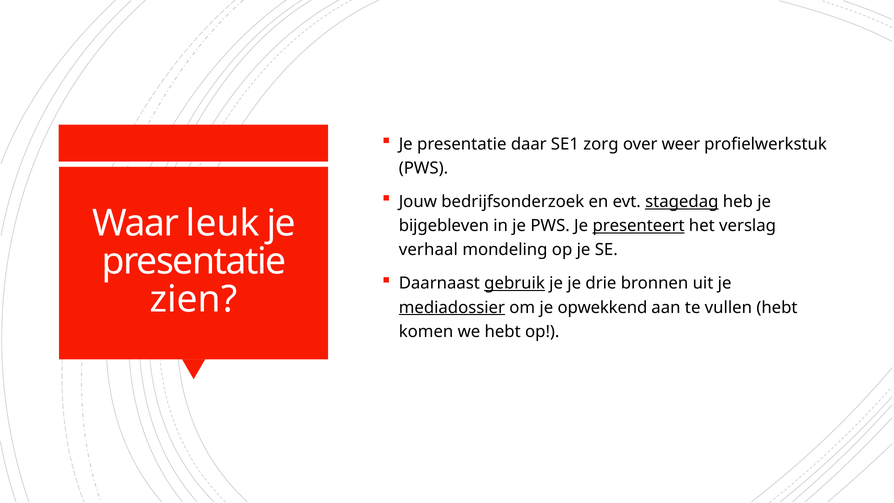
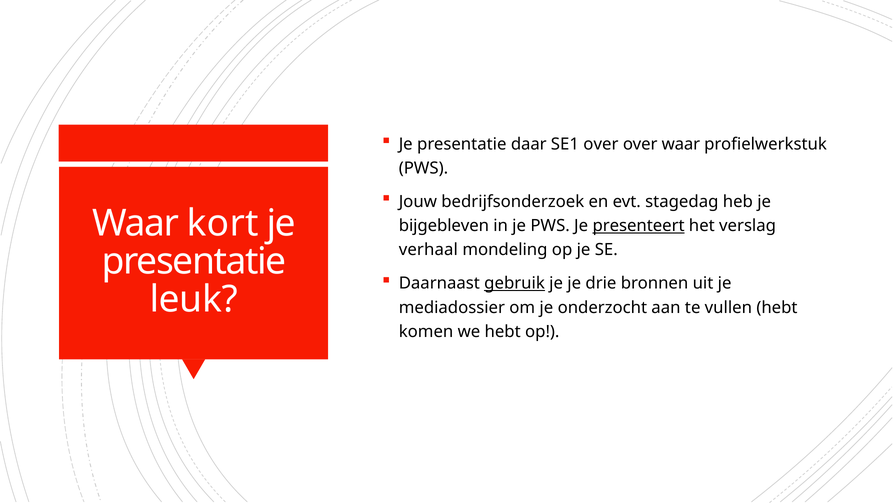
SE1 zorg: zorg -> over (601, 144)
over weer: weer -> waar (681, 144)
stagedag underline: present -> none (682, 202)
leuk: leuk -> kort (223, 223)
zien: zien -> leuk (194, 299)
mediadossier underline: present -> none (452, 307)
opwekkend: opwekkend -> onderzocht (602, 307)
